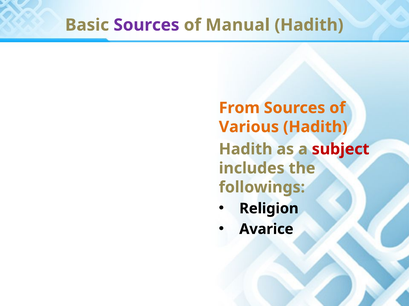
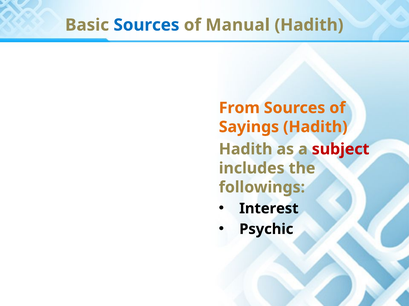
Sources colour: purple -> blue (146, 25)
Various: Various -> Sayings (249, 127)
Religion: Religion -> Interest (269, 209)
Avarice: Avarice -> Psychic (266, 230)
